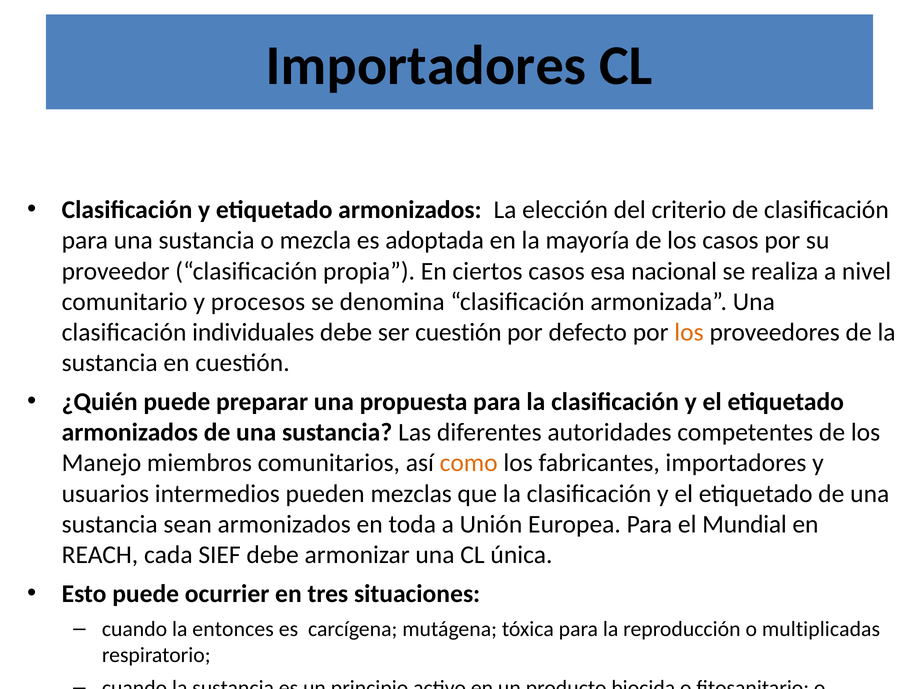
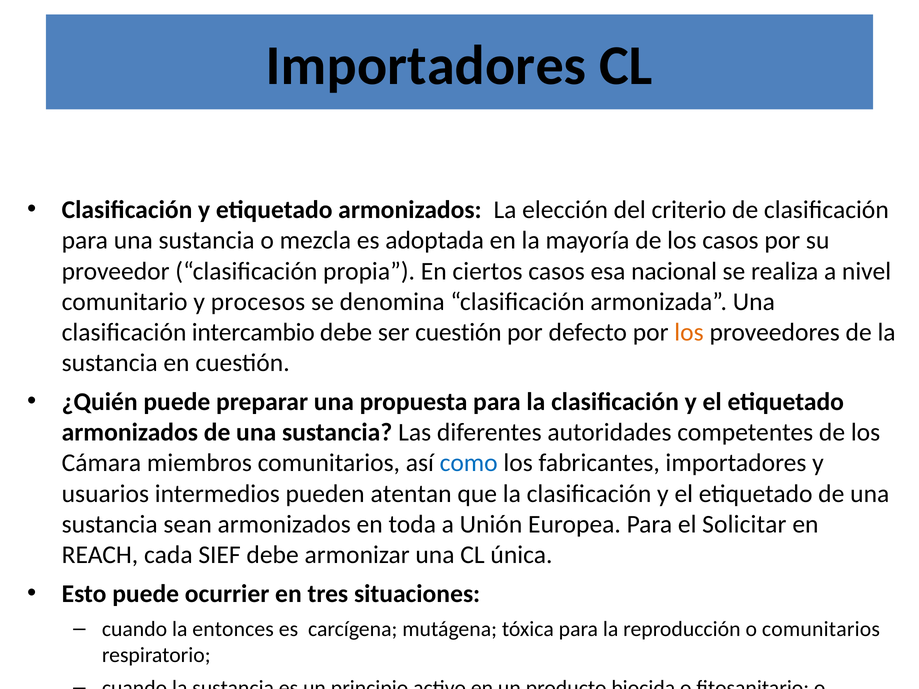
individuales: individuales -> intercambio (253, 332)
Manejo: Manejo -> Cámara (101, 463)
como colour: orange -> blue (469, 463)
mezclas: mezclas -> atentan (411, 494)
Mundial: Mundial -> Solicitar (744, 525)
o multiplicadas: multiplicadas -> comunitarios (821, 629)
